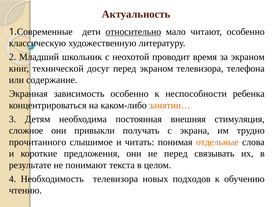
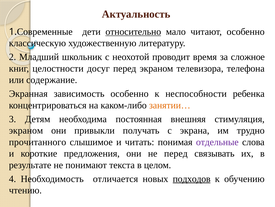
за экраном: экраном -> сложное (248, 57)
технической: технической -> целостности (58, 68)
сложное: сложное -> экраном (26, 130)
отдельные colour: orange -> purple (217, 142)
Необходимость телевизора: телевизора -> отличается (115, 178)
подходов underline: none -> present (192, 178)
